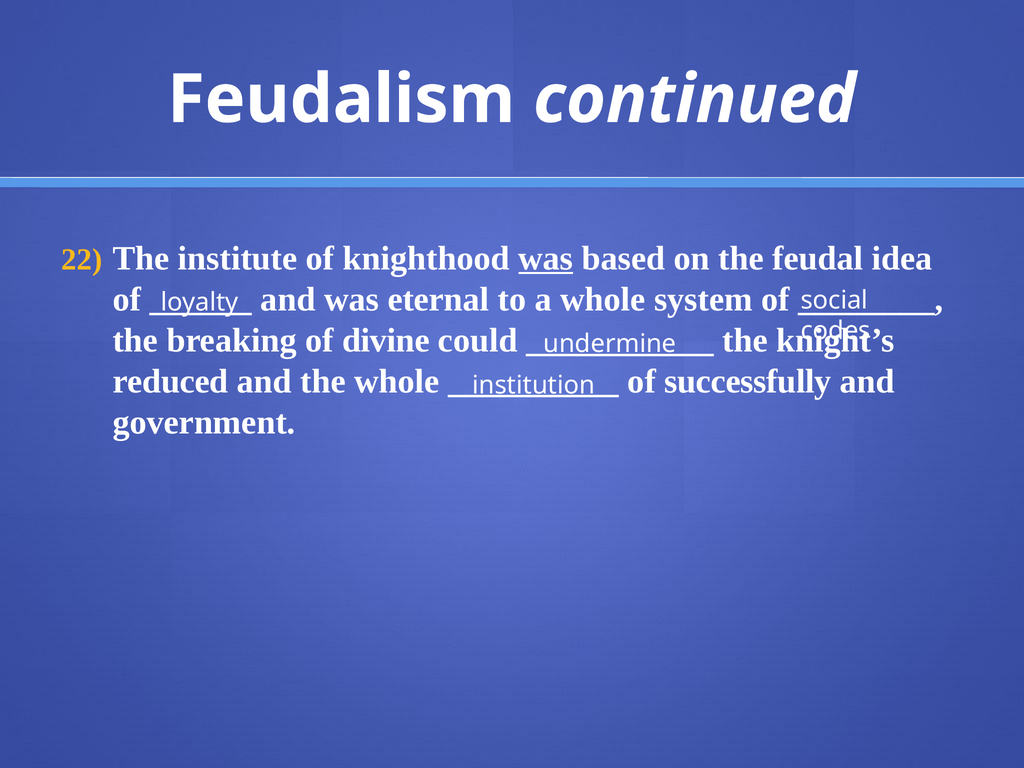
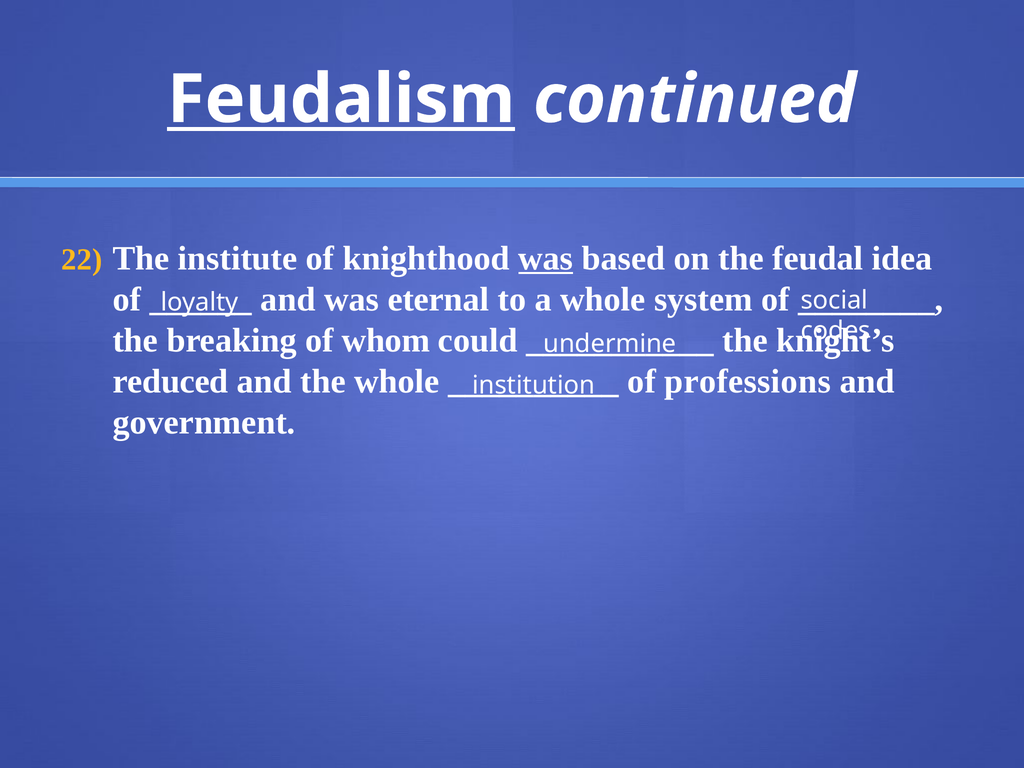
Feudalism underline: none -> present (341, 100)
divine: divine -> whom (386, 340)
successfully: successfully -> professions (748, 381)
